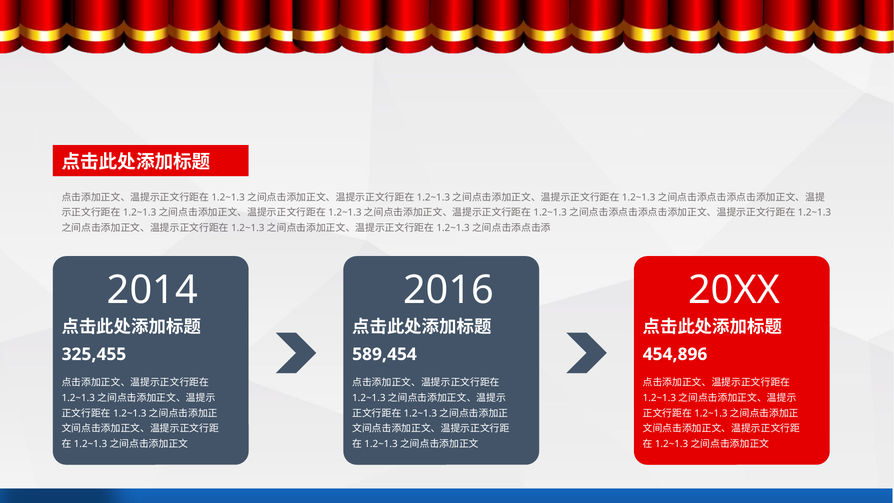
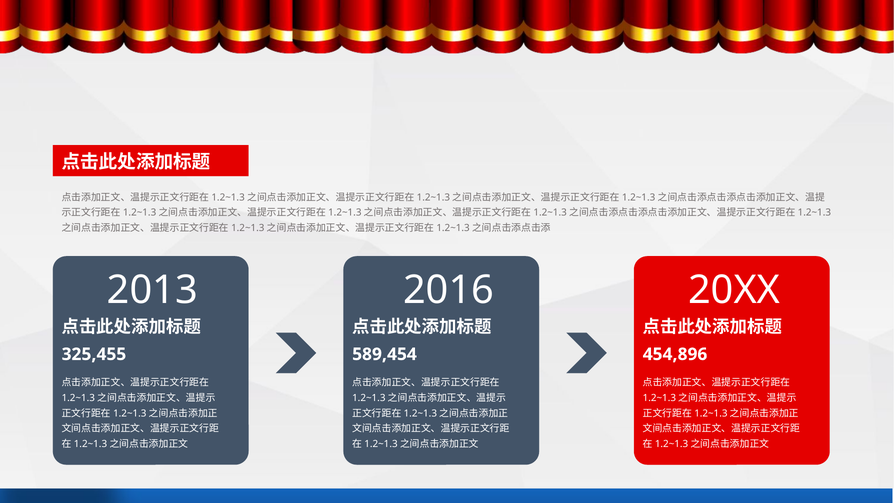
2014: 2014 -> 2013 (152, 290)
